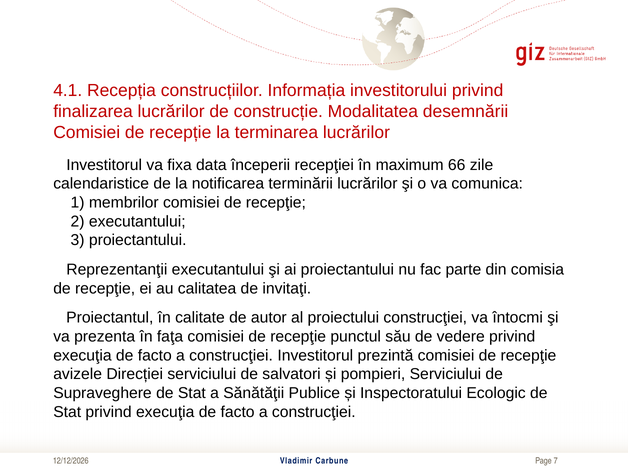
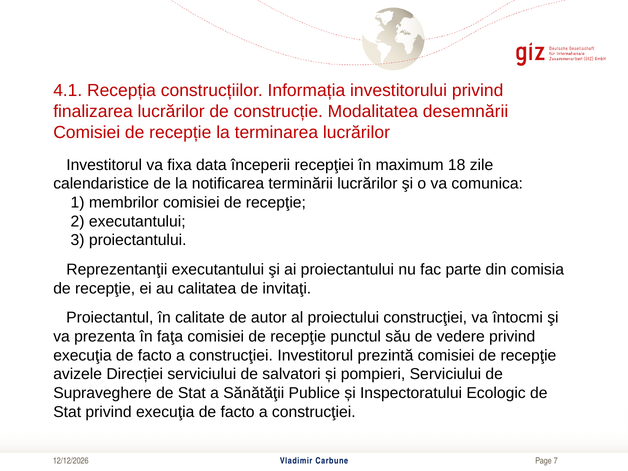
66: 66 -> 18 (457, 165)
